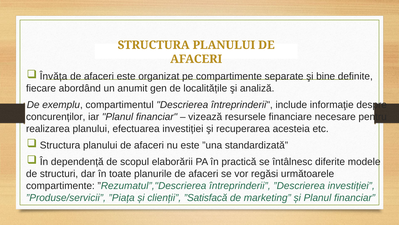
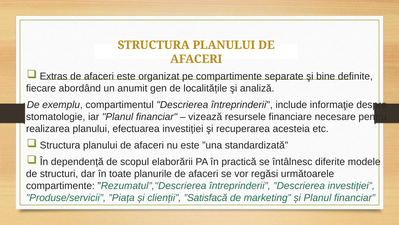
Învăța: Învăța -> Extras (54, 76)
concurenților: concurenților -> stomatologie (56, 117)
